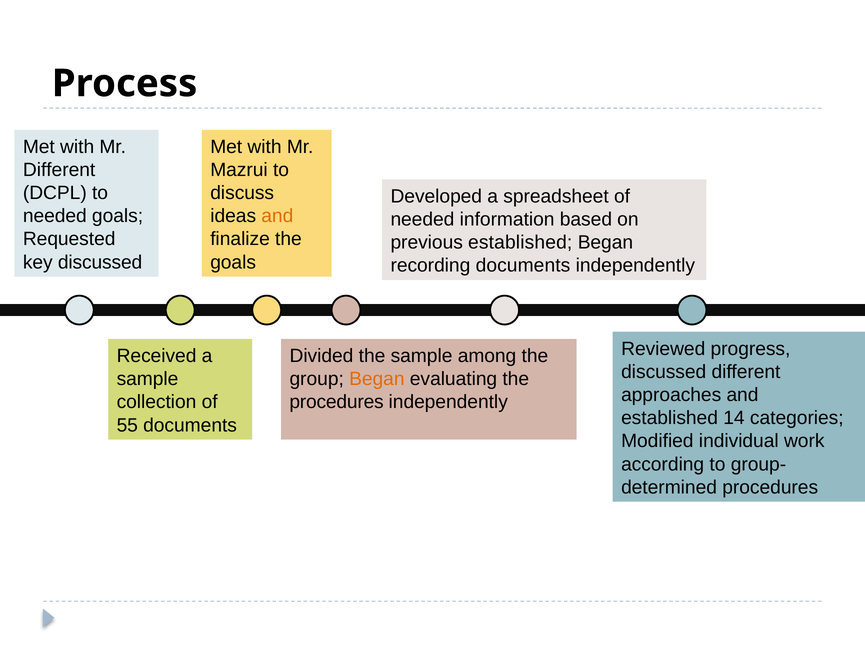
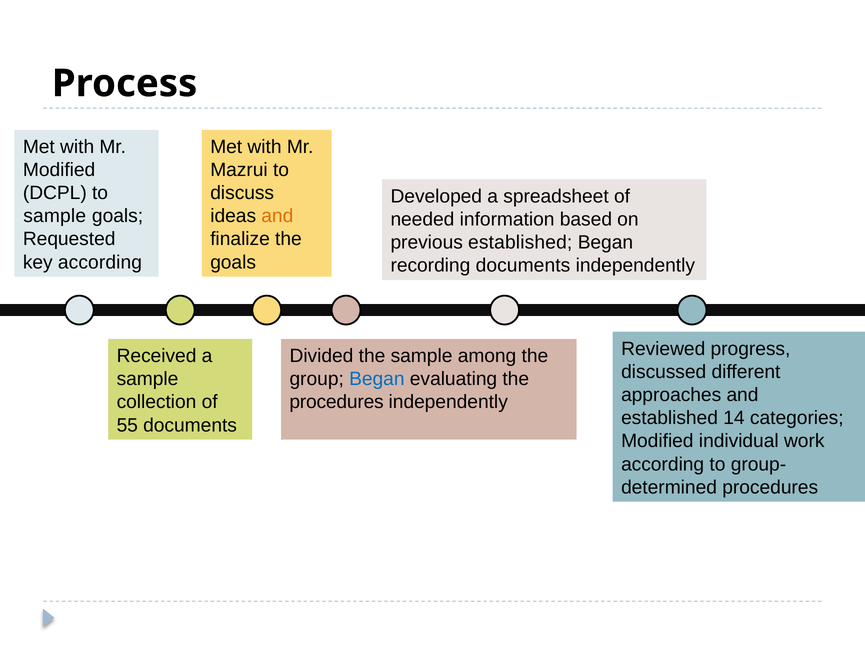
Different: Different -> Modified (59, 170)
needed: needed -> sample (55, 216)
key discussed: discussed -> according (100, 262)
Began colour: orange -> blue (377, 379)
